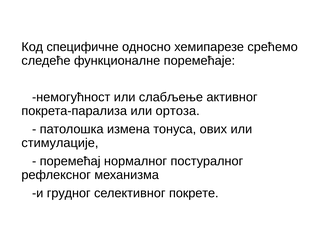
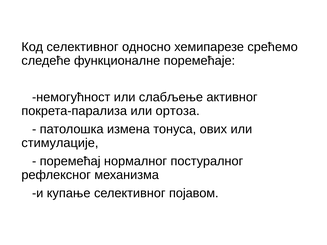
Код специфичне: специфичне -> селективног (83, 47)
грудног: грудног -> купање (69, 193)
покрете: покрете -> појавом (194, 193)
